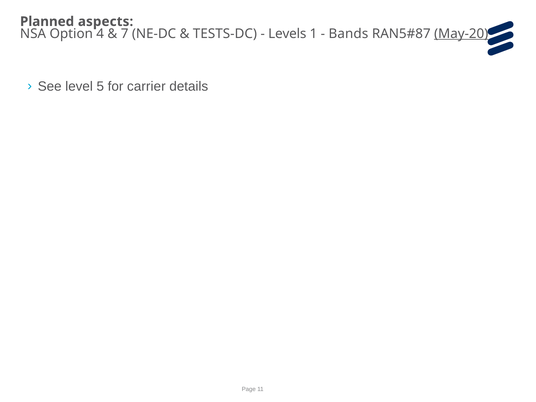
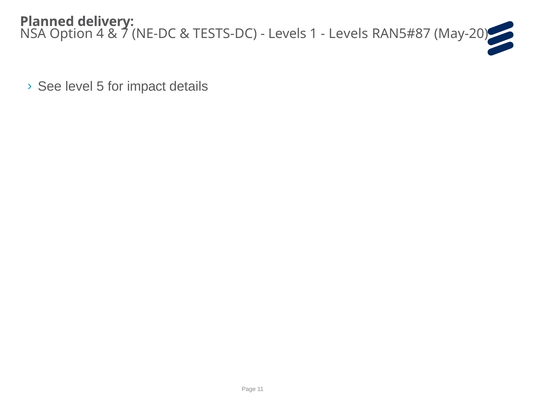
aspects: aspects -> delivery (106, 22)
Bands: Bands -> Levels (348, 34)
May-20 underline: present -> none (461, 34)
carrier: carrier -> impact (146, 86)
